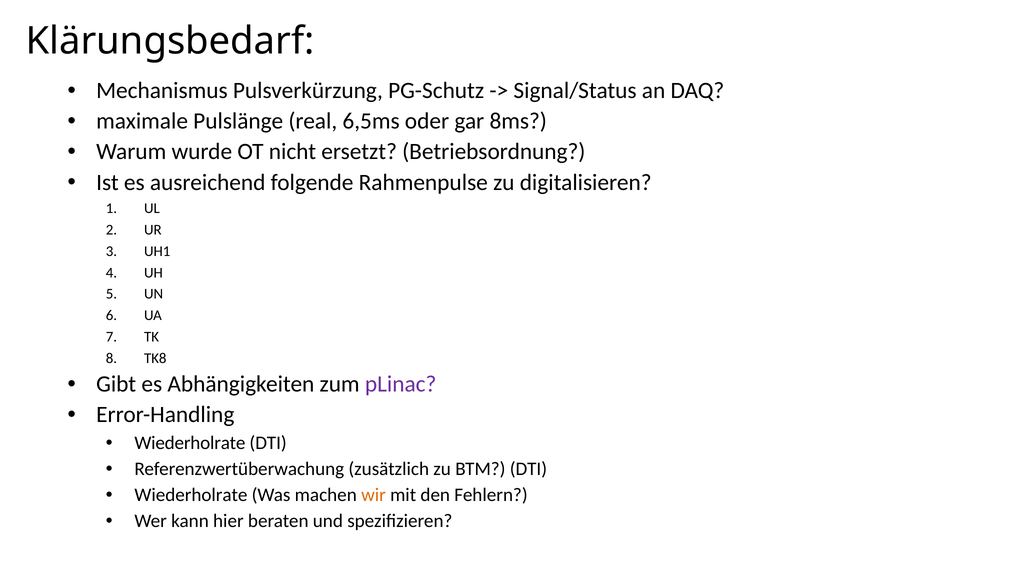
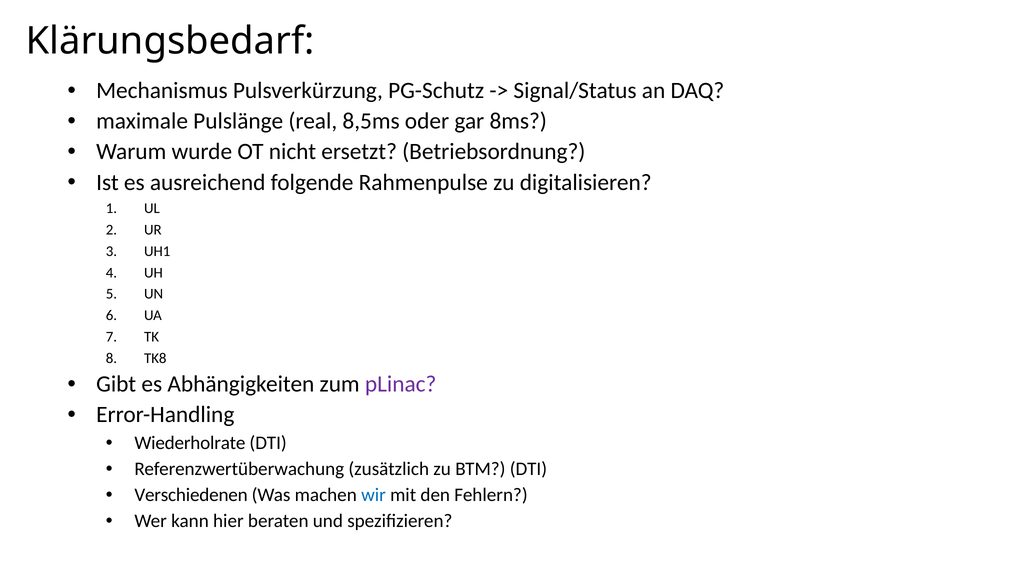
6,5ms: 6,5ms -> 8,5ms (371, 121)
Wiederholrate: Wiederholrate -> Verschiedenen (191, 495)
wir colour: orange -> blue (373, 495)
